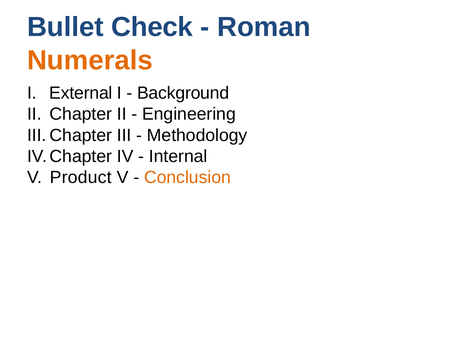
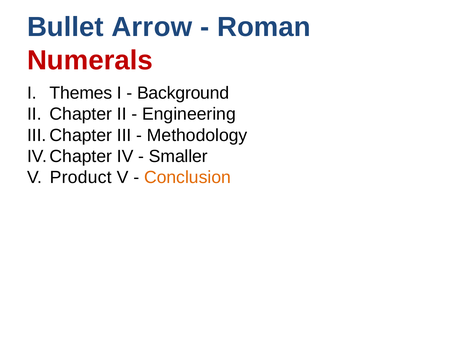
Check: Check -> Arrow (152, 27)
Numerals colour: orange -> red (90, 60)
External: External -> Themes (81, 93)
Internal: Internal -> Smaller (178, 156)
